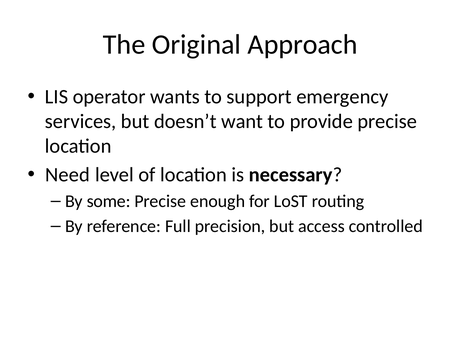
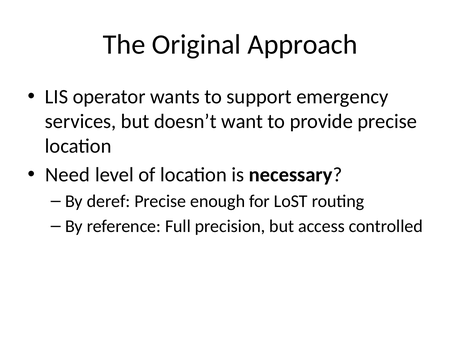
some: some -> deref (109, 201)
